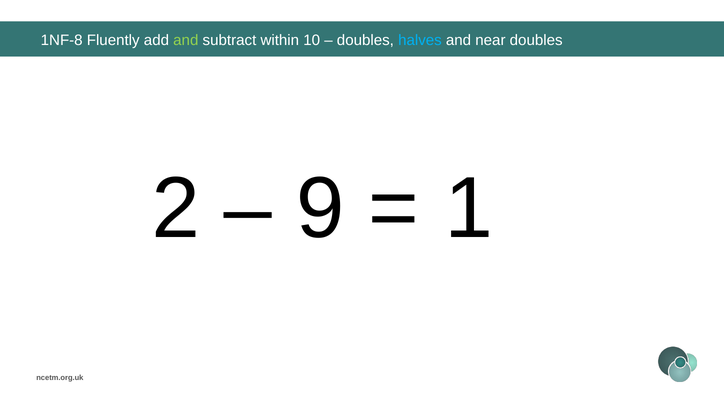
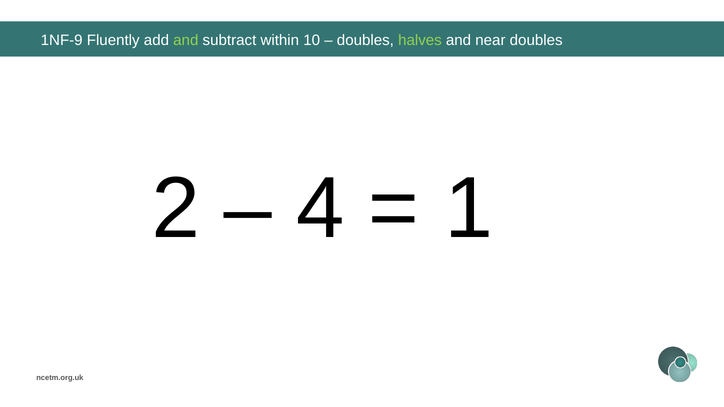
1NF-8: 1NF-8 -> 1NF-9 (62, 40)
halves colour: light blue -> light green (420, 40)
9: 9 -> 4 (320, 209)
